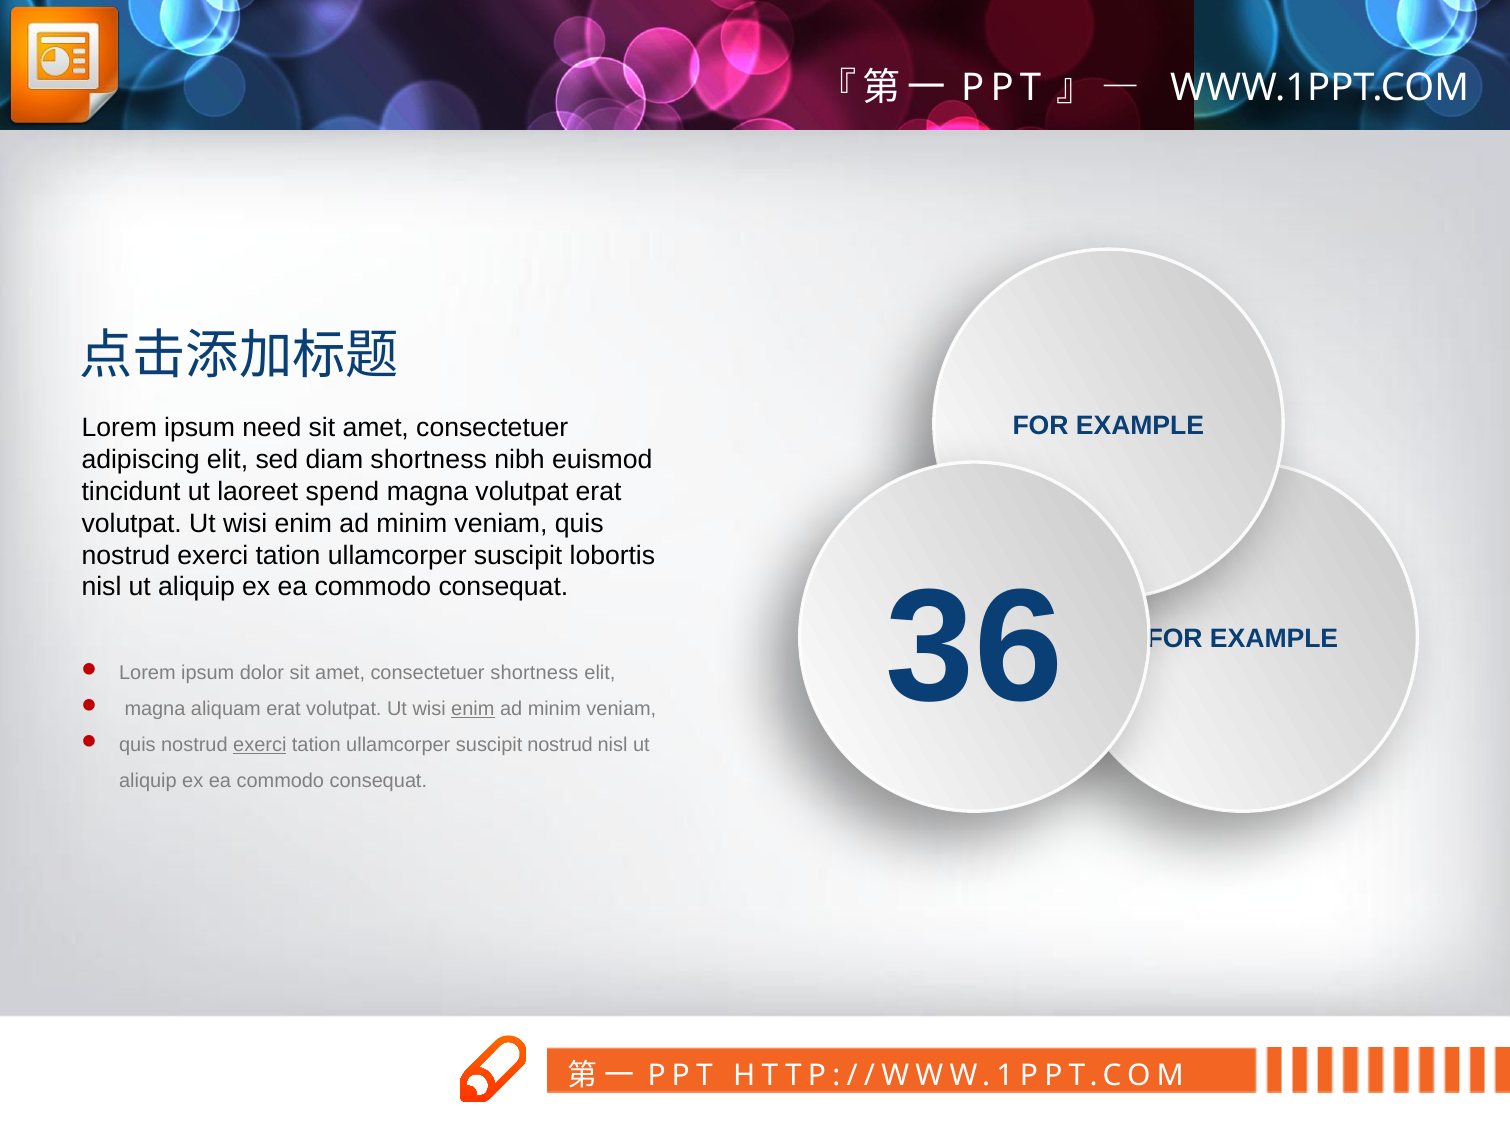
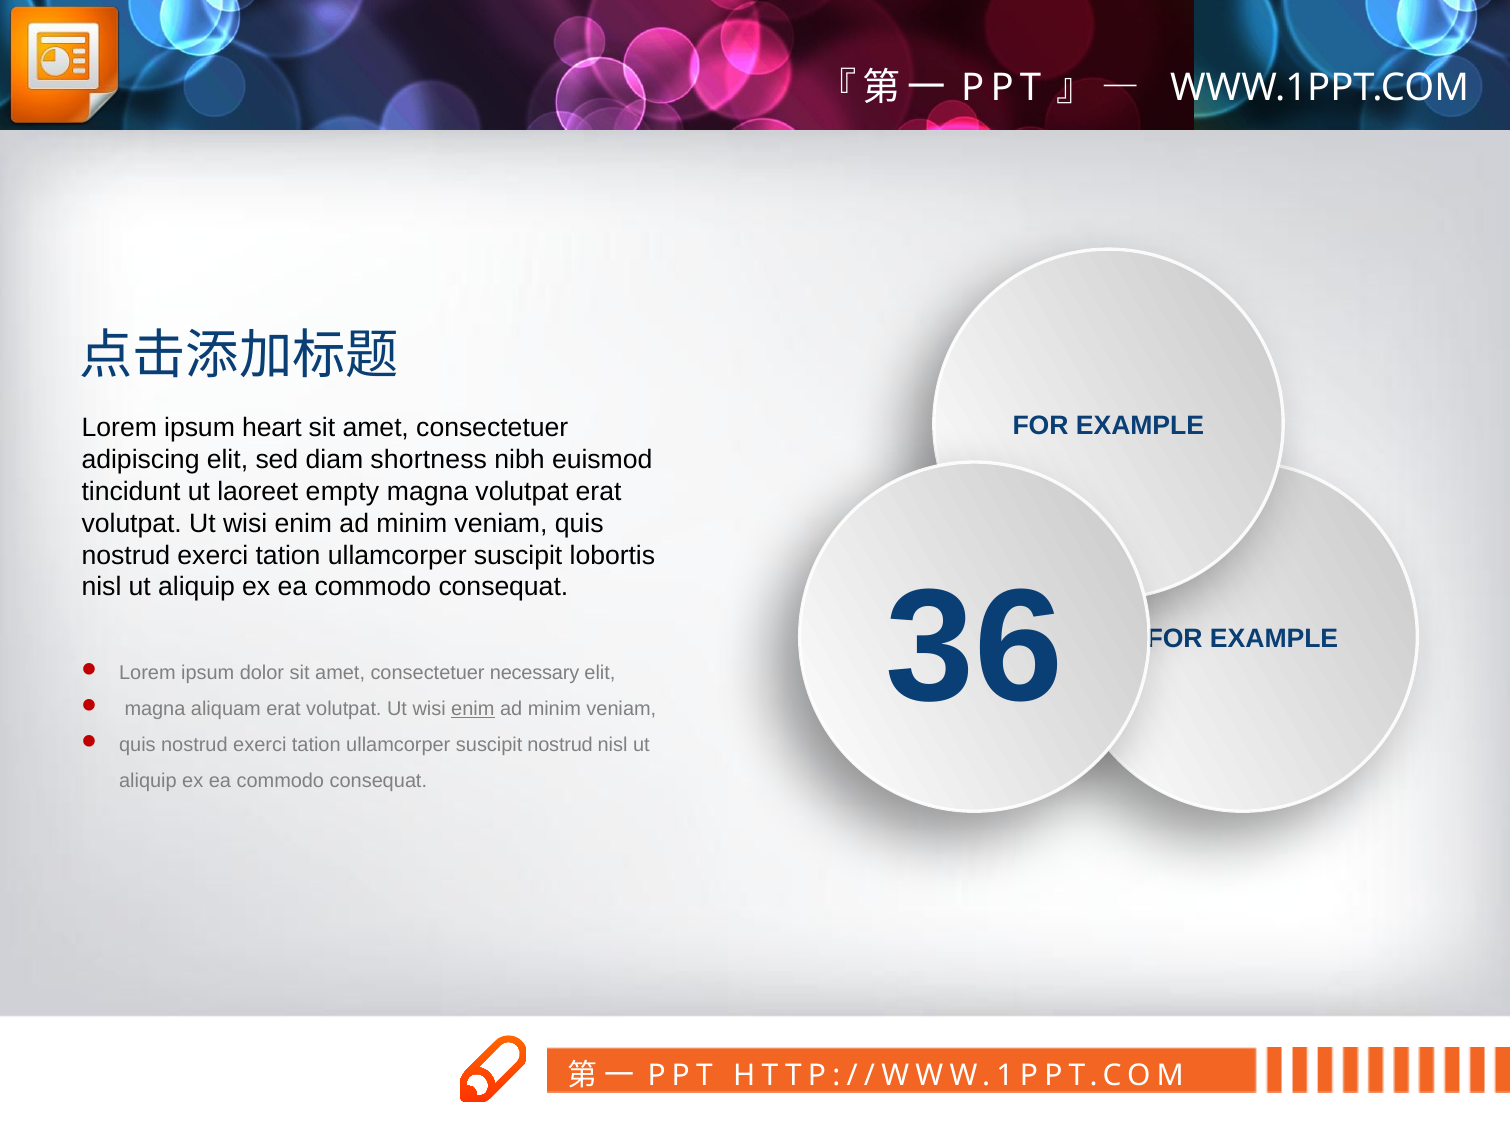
need: need -> heart (272, 428)
spend: spend -> empty (342, 492)
consectetuer shortness: shortness -> necessary (535, 673)
exerci underline: present -> none (260, 745)
